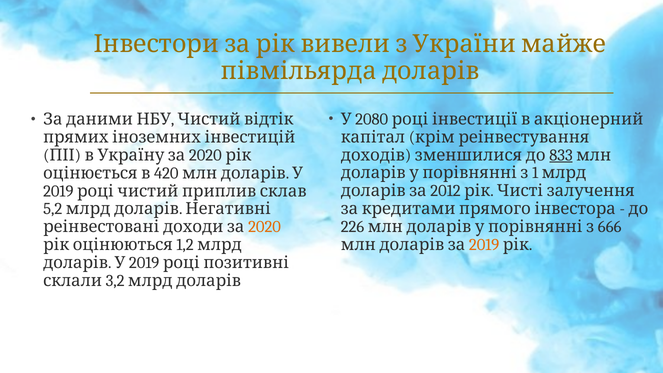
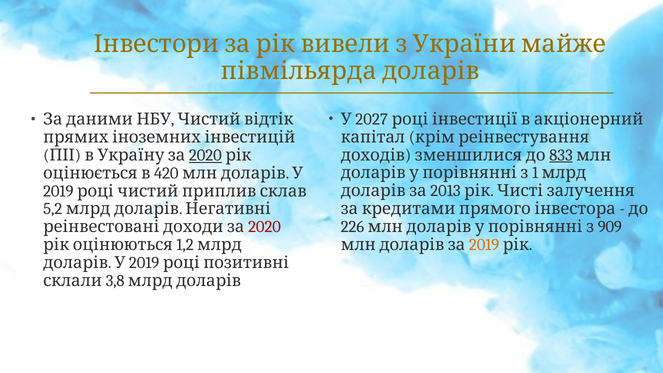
2080: 2080 -> 2027 (372, 119)
2020 underline: none -> present (205, 155)
2012: 2012 -> 2013 (445, 191)
666: 666 -> 909 (610, 227)
2020 colour: orange -> red (265, 227)
3,2: 3,2 -> 3,8 (115, 281)
